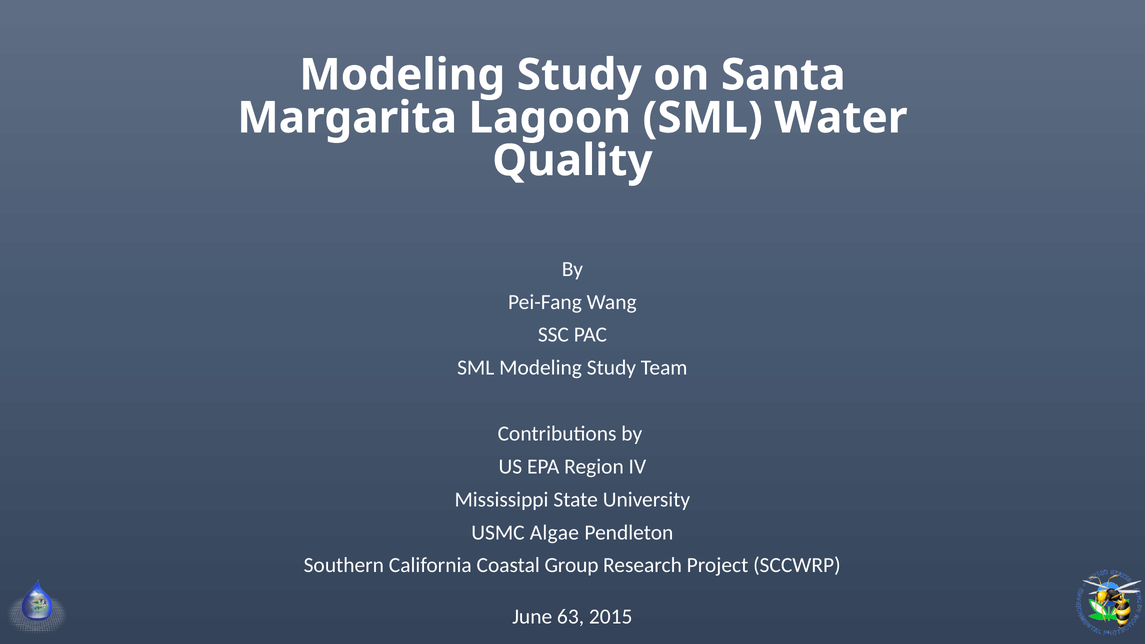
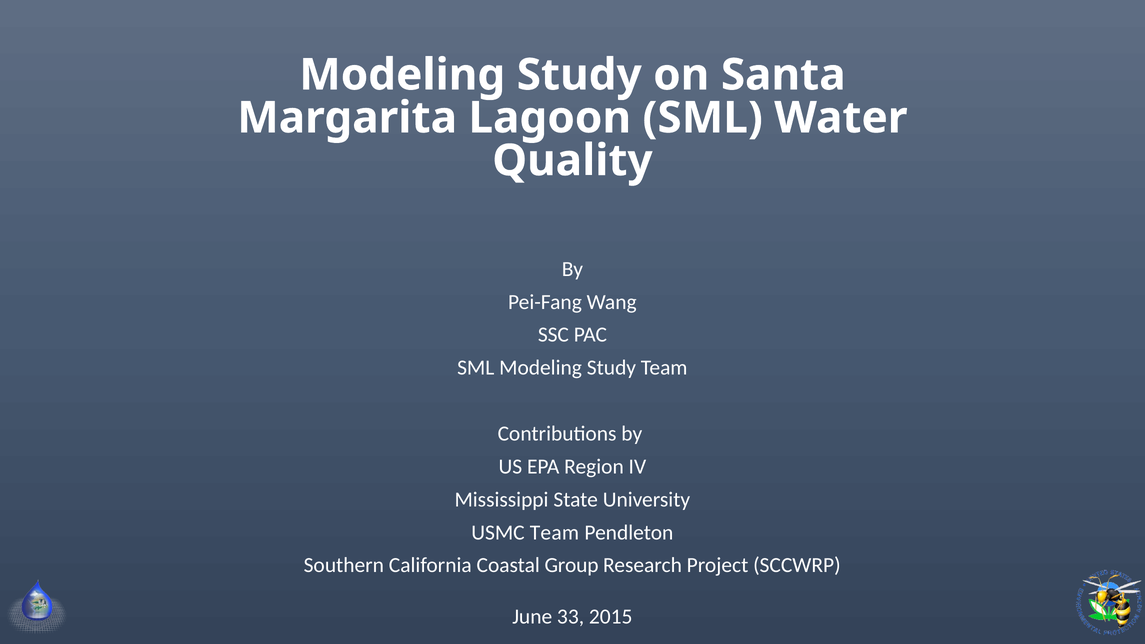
USMC Algae: Algae -> Team (554, 532)
63: 63 -> 33 (571, 617)
